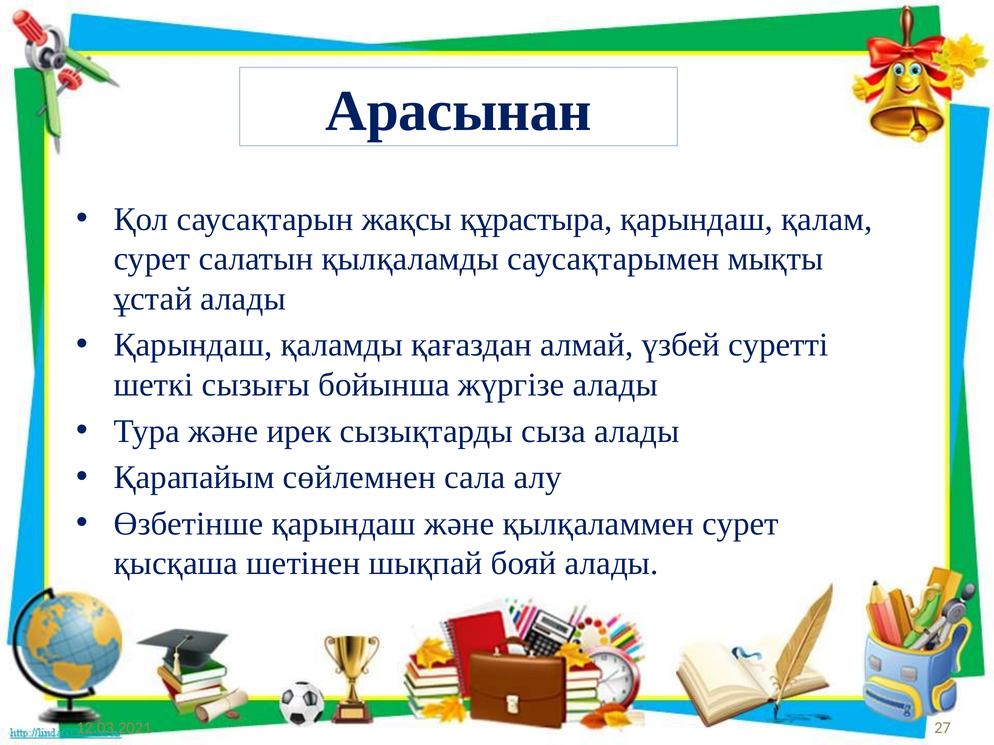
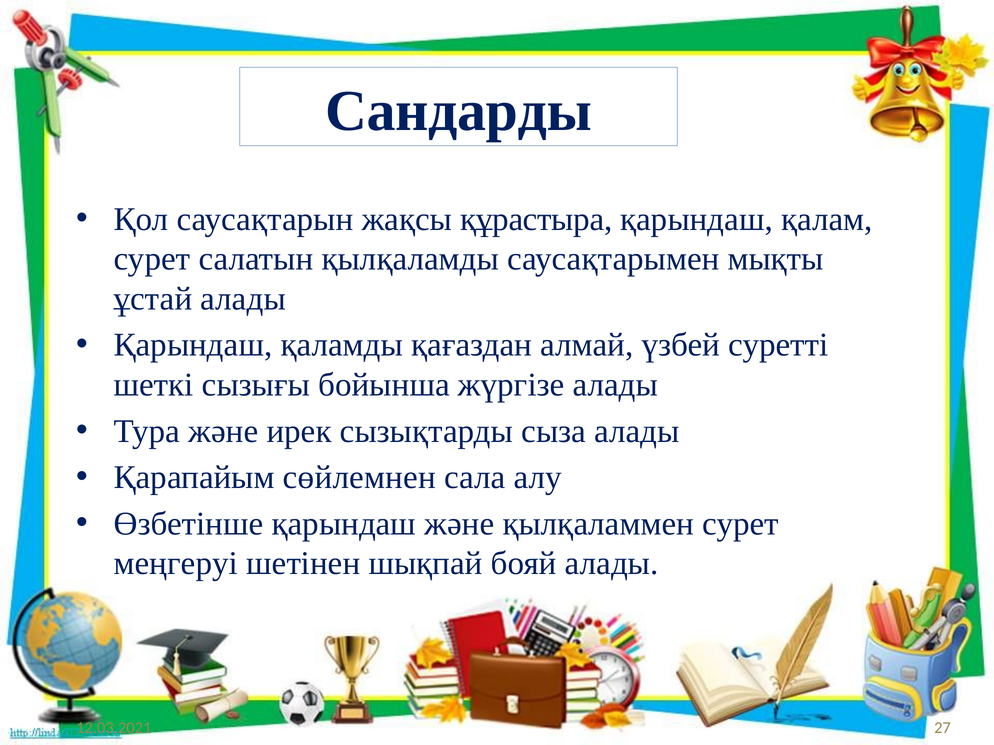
Арасынан: Арасынан -> Сандарды (459, 111)
қысқаша: қысқаша -> меңгеруі (176, 564)
